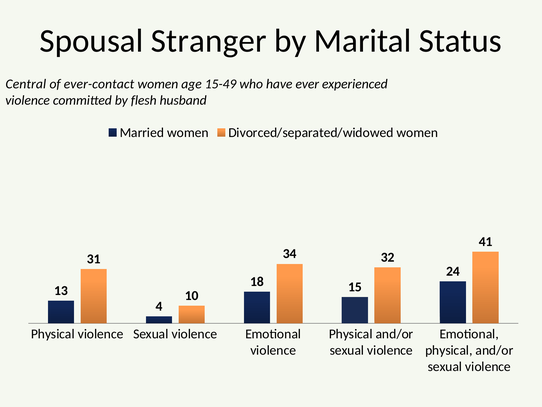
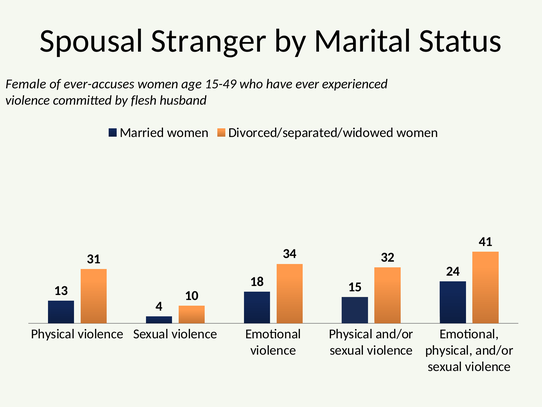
Central: Central -> Female (26, 84)
ever-contact: ever-contact -> ever-accuses (99, 84)
